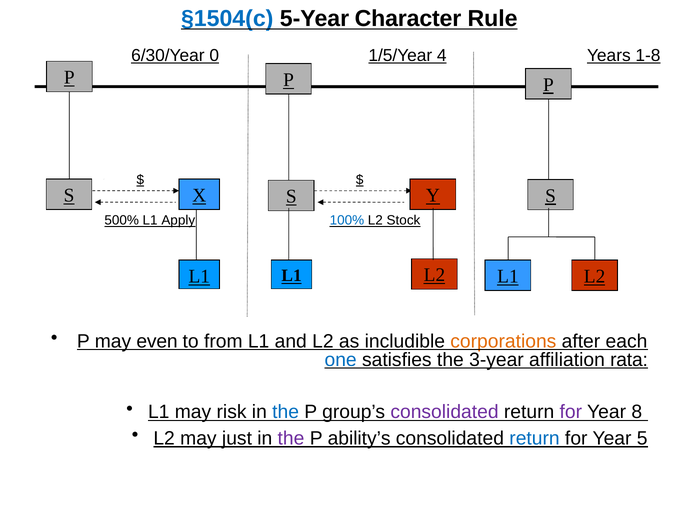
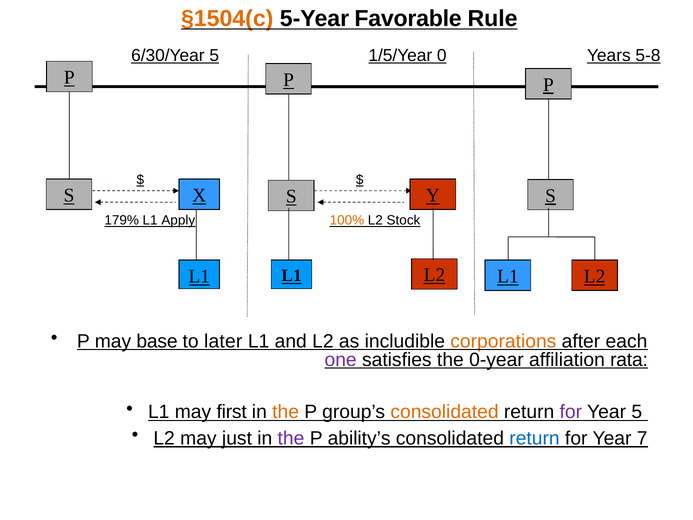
§1504(c colour: blue -> orange (227, 19)
Character: Character -> Favorable (408, 19)
6/30/Year 0: 0 -> 5 (214, 55)
4: 4 -> 0 (442, 55)
1-8: 1-8 -> 5-8 (648, 55)
500%: 500% -> 179% (122, 220)
100% colour: blue -> orange (347, 220)
even: even -> base (157, 341)
from: from -> later (223, 341)
one colour: blue -> purple (341, 359)
3-year: 3-year -> 0-year (496, 359)
risk: risk -> first (232, 412)
the colour: blue -> orange (286, 412)
consolidated colour: purple -> orange (444, 412)
Year 8: 8 -> 5 (637, 412)
5: 5 -> 7 (642, 438)
